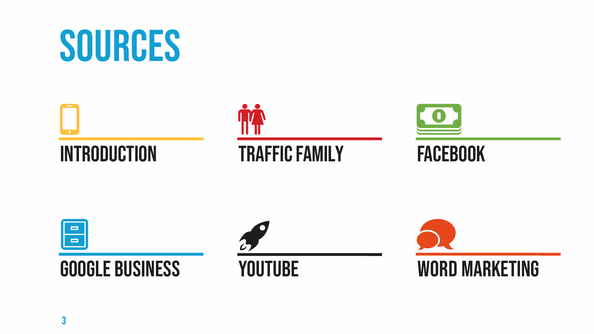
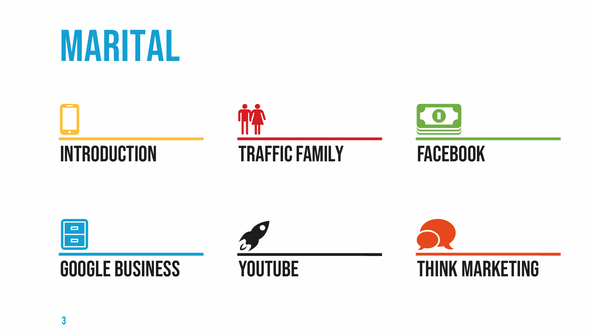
sources: sources -> marital (120, 46)
Word: Word -> Think (437, 269)
